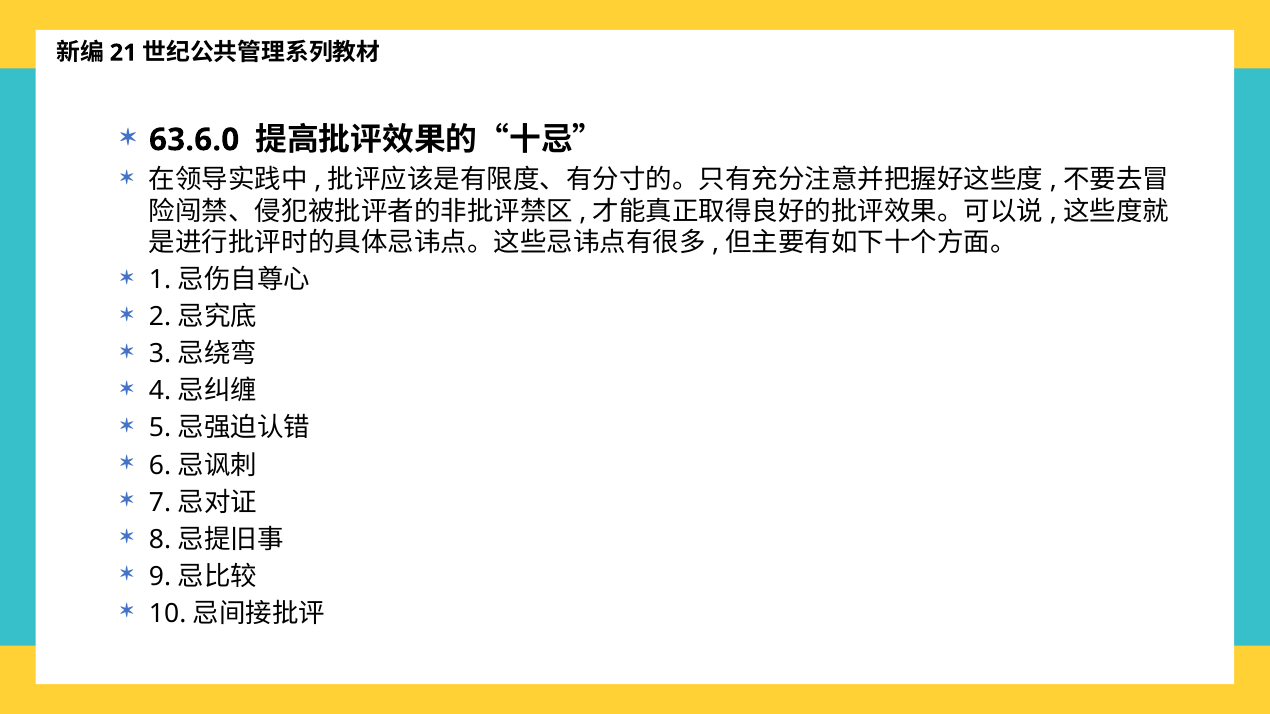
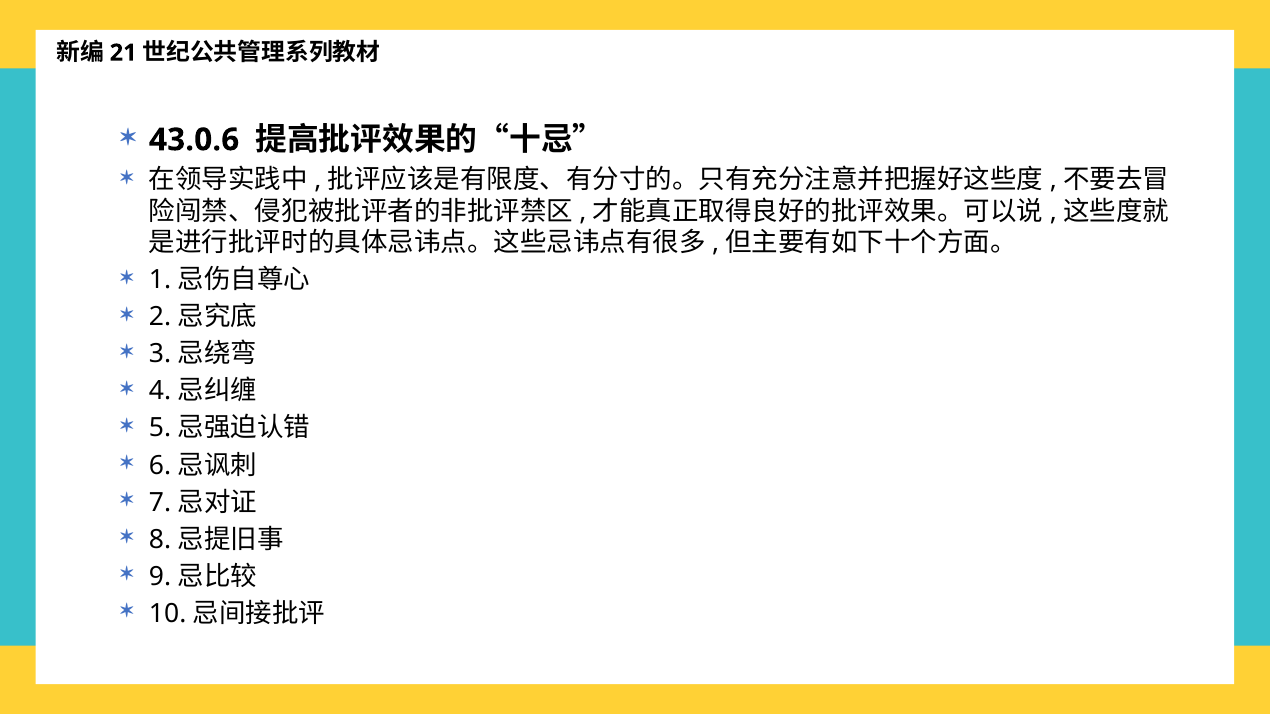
63.6.0: 63.6.0 -> 43.0.6 (194, 140)
